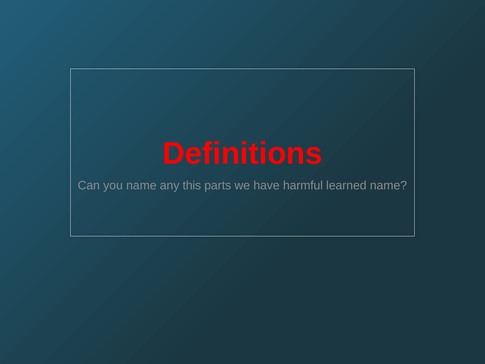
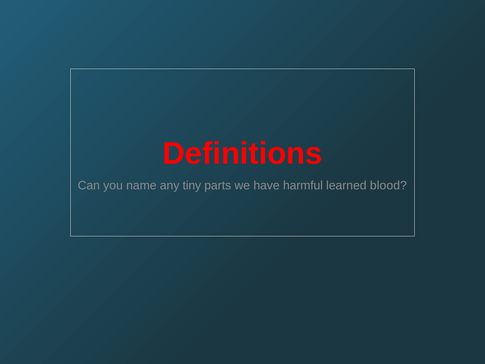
this: this -> tiny (192, 186)
learned name: name -> blood (388, 186)
